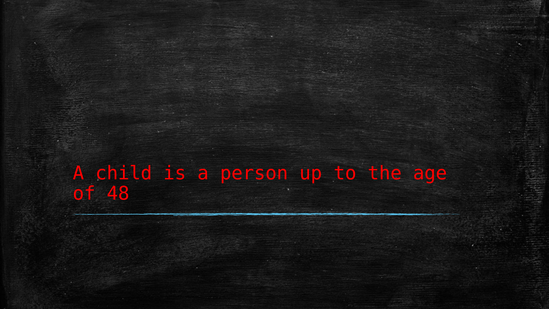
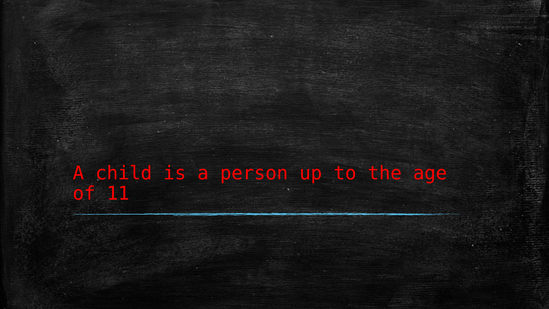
48: 48 -> 11 (118, 194)
